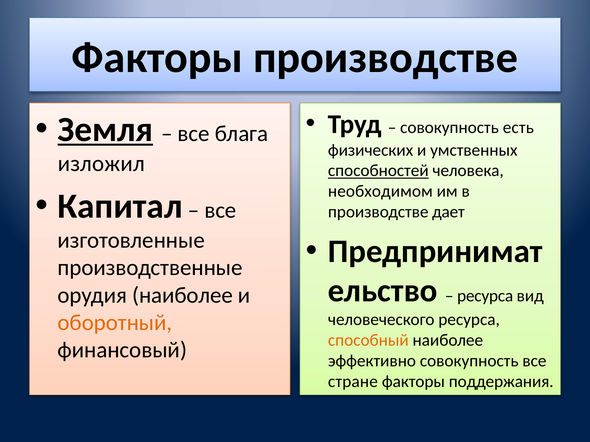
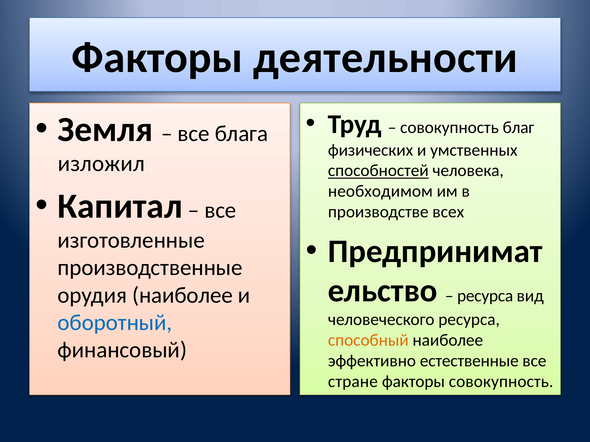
Факторы производстве: производстве -> деятельности (385, 58)
есть: есть -> благ (518, 128)
Земля underline: present -> none (105, 130)
дает: дает -> всех (448, 212)
оборотный colour: orange -> blue (115, 323)
эффективно совокупность: совокупность -> естественные (469, 361)
факторы поддержания: поддержания -> совокупность (501, 382)
